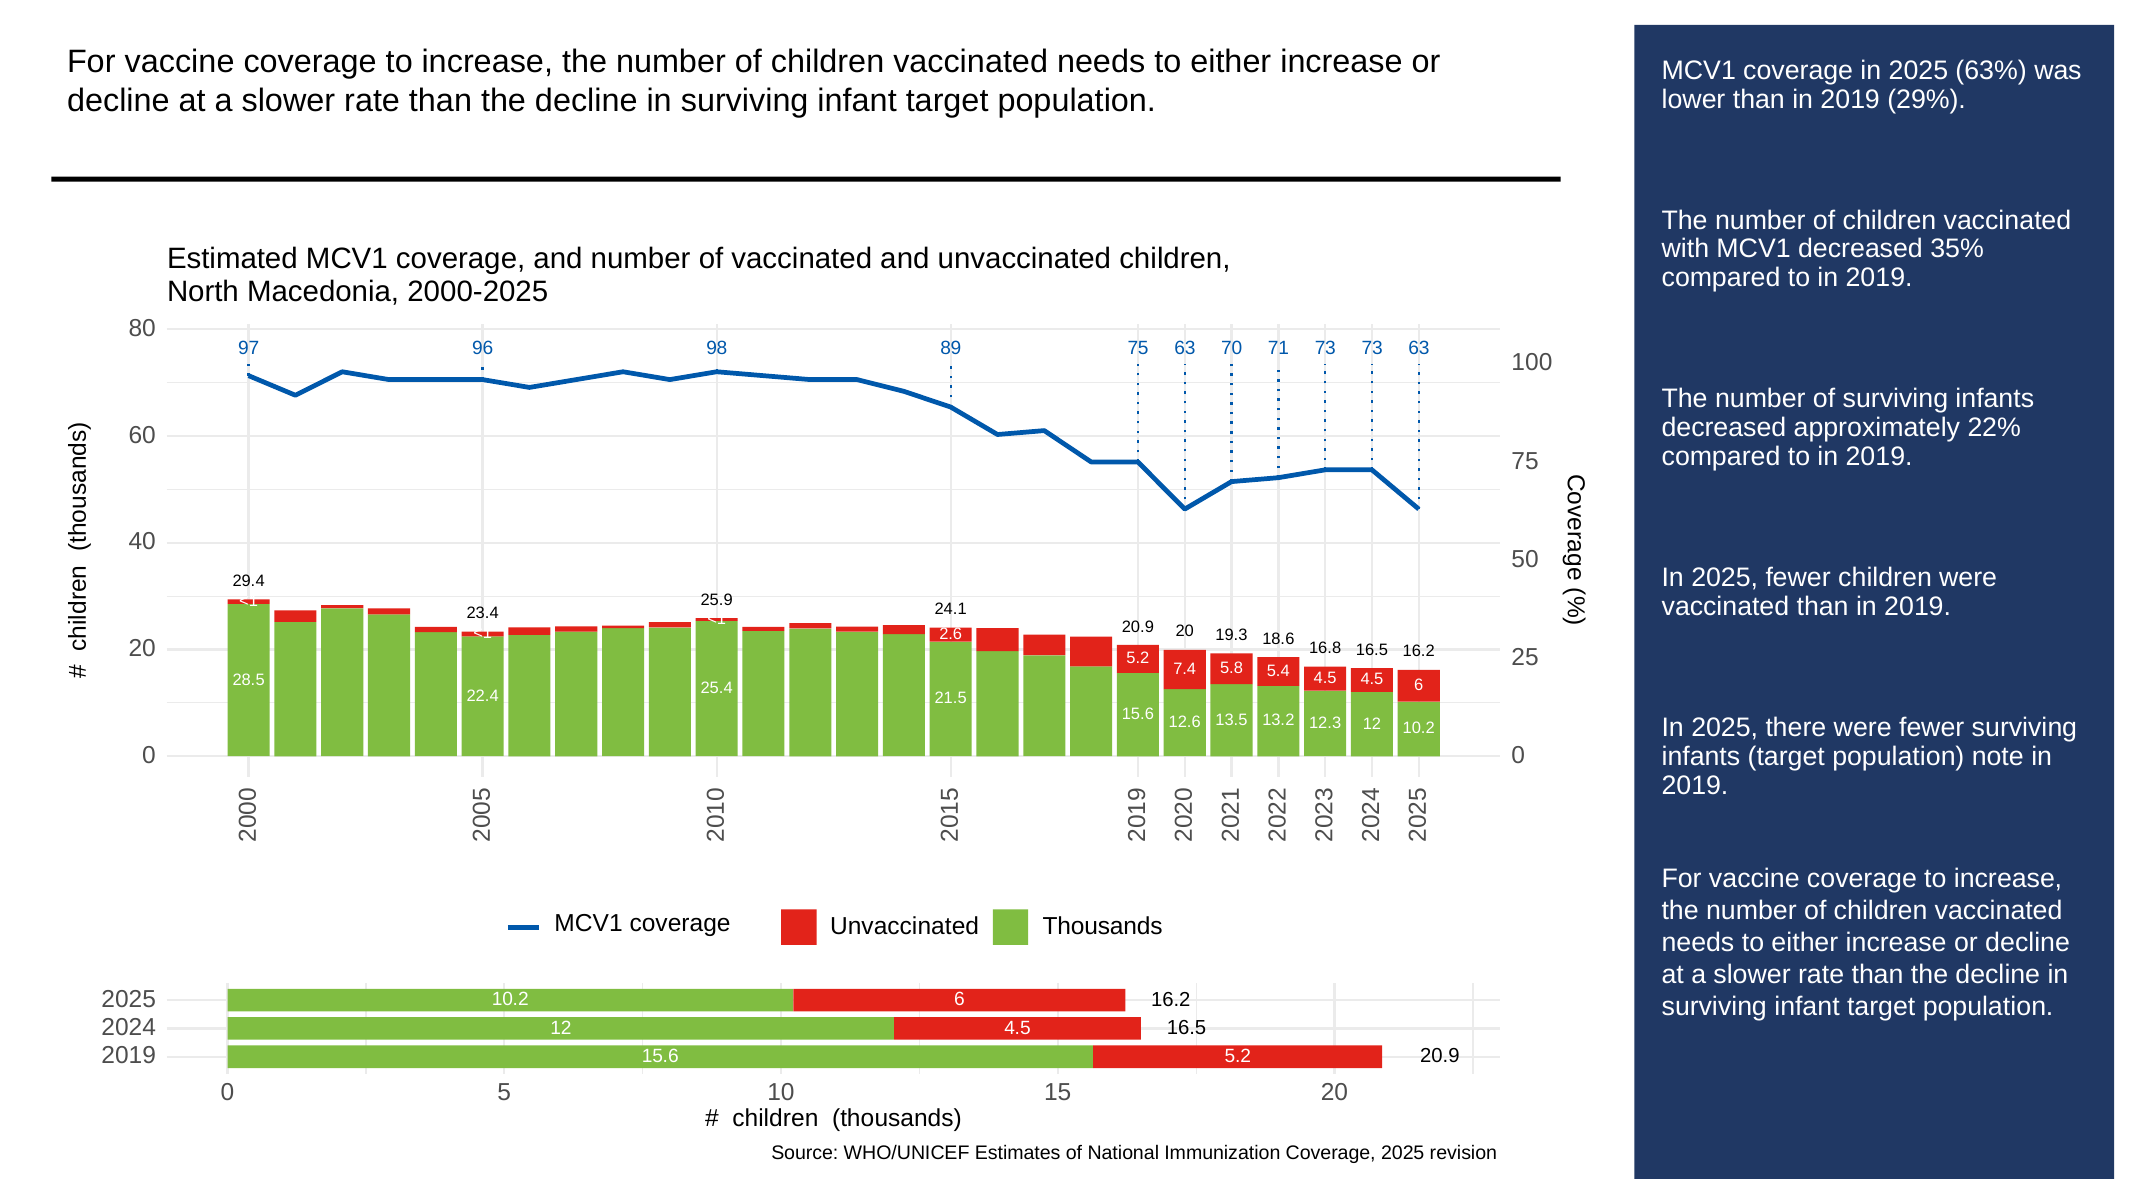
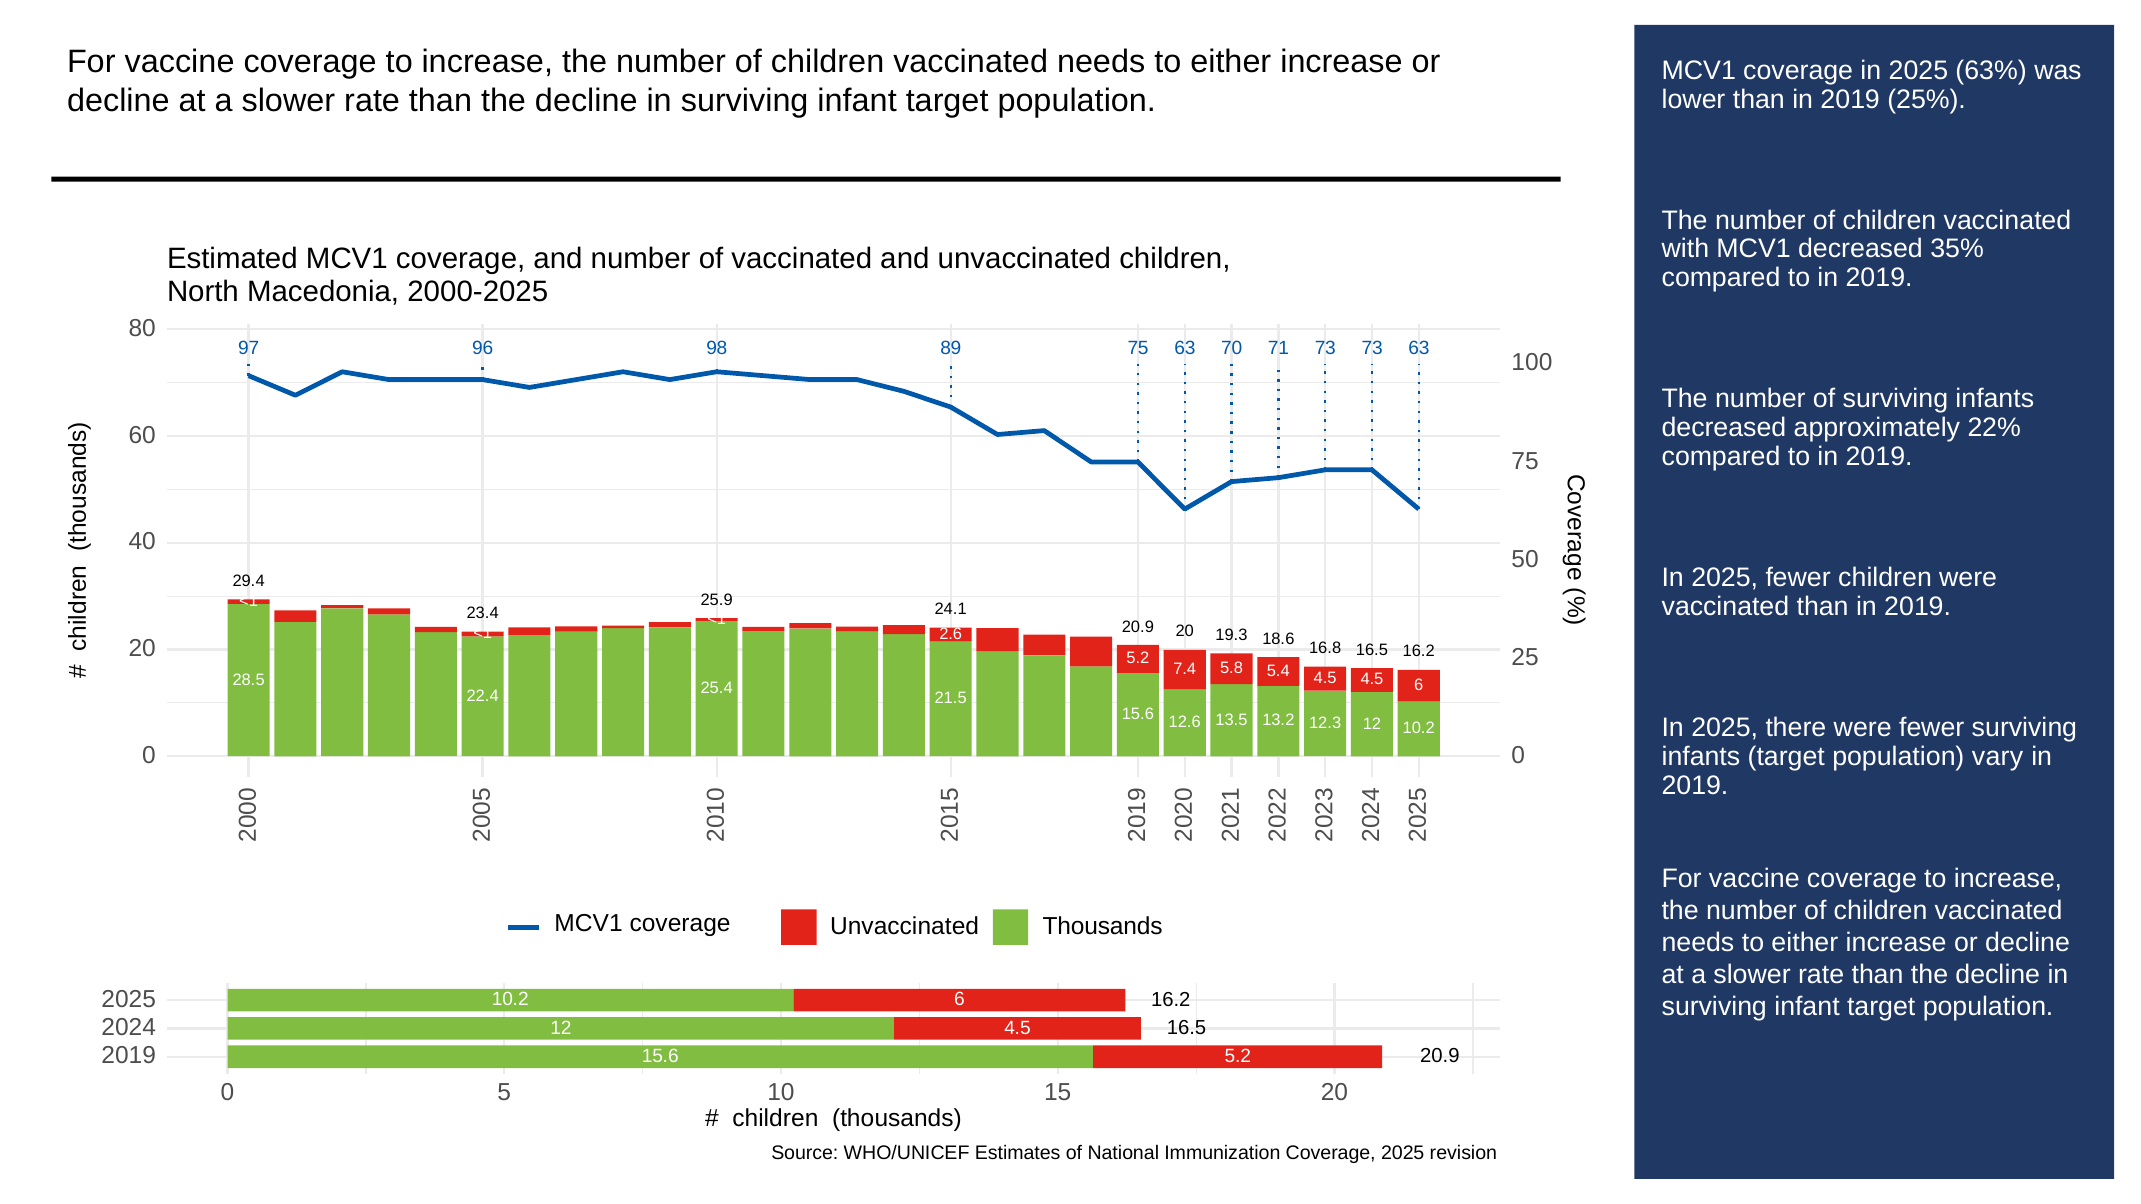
29%: 29% -> 25% (1927, 99)
note: note -> vary (1998, 757)
